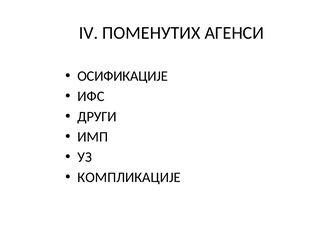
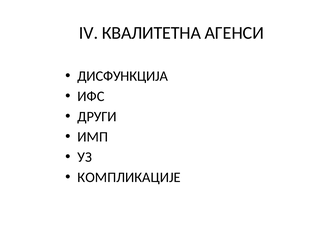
ПОМЕНУТИХ: ПОМЕНУТИХ -> КВАЛИТЕТНА (151, 33)
ОСИФИКАЦИЈЕ: ОСИФИКАЦИЈЕ -> ДИСФУНКЦИЈА (123, 76)
